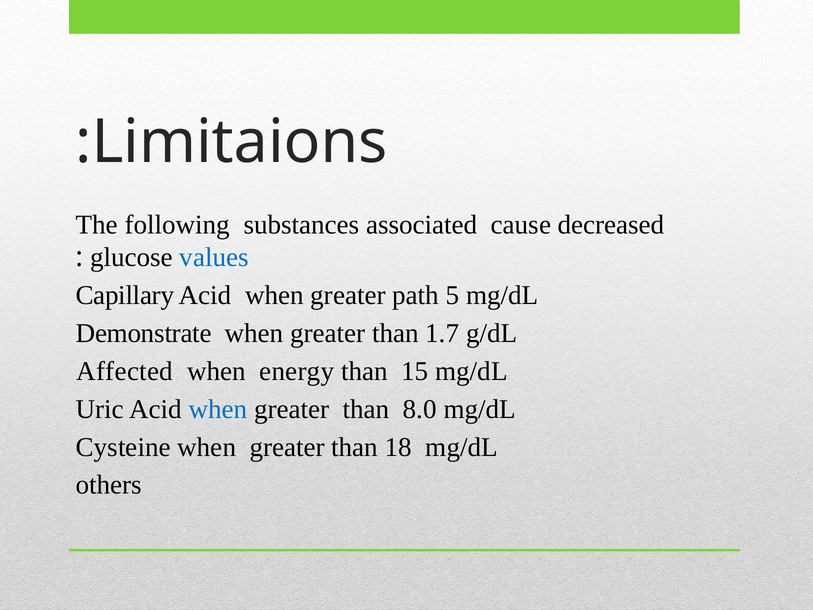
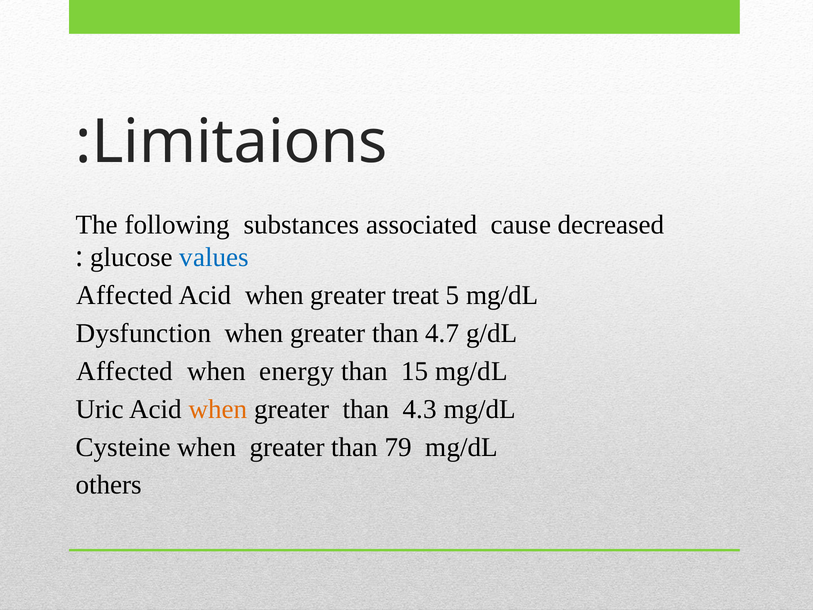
Capillary: Capillary -> Affected (125, 295)
path: path -> treat (416, 295)
Demonstrate: Demonstrate -> Dysfunction (144, 333)
1.7: 1.7 -> 4.7 (442, 333)
when colour: blue -> orange (218, 409)
8.0: 8.0 -> 4.3 (420, 409)
18: 18 -> 79 (398, 447)
